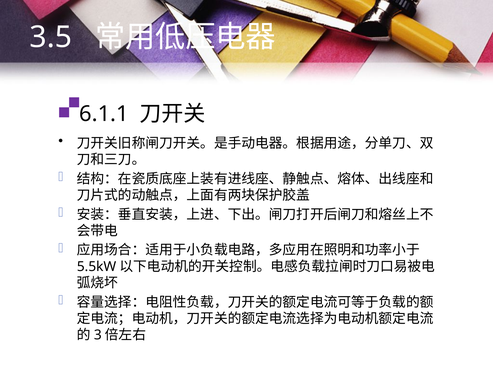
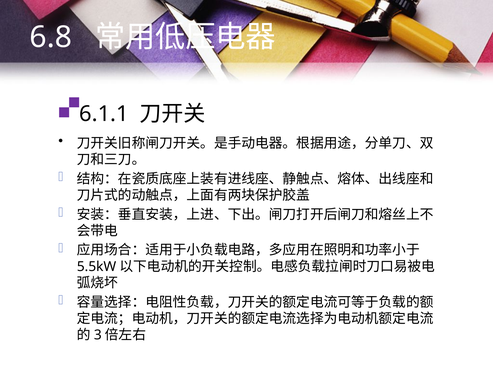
3.5: 3.5 -> 6.8 (51, 37)
